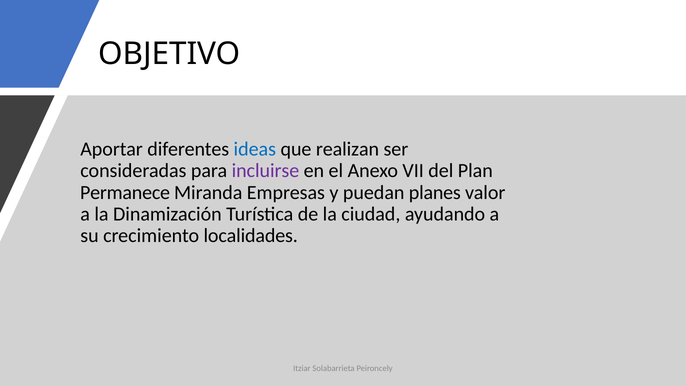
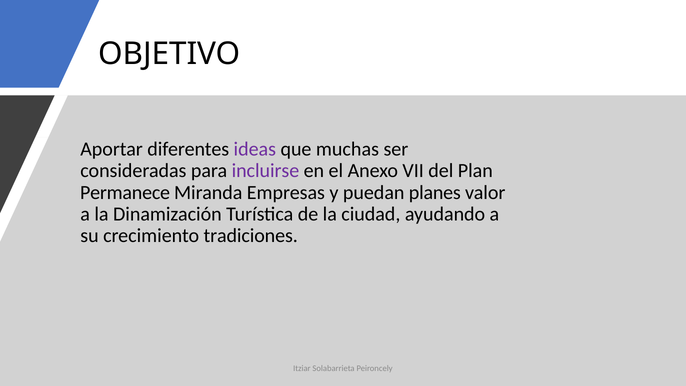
ideas colour: blue -> purple (255, 149)
realizan: realizan -> muchas (347, 149)
localidades: localidades -> tradiciones (251, 236)
